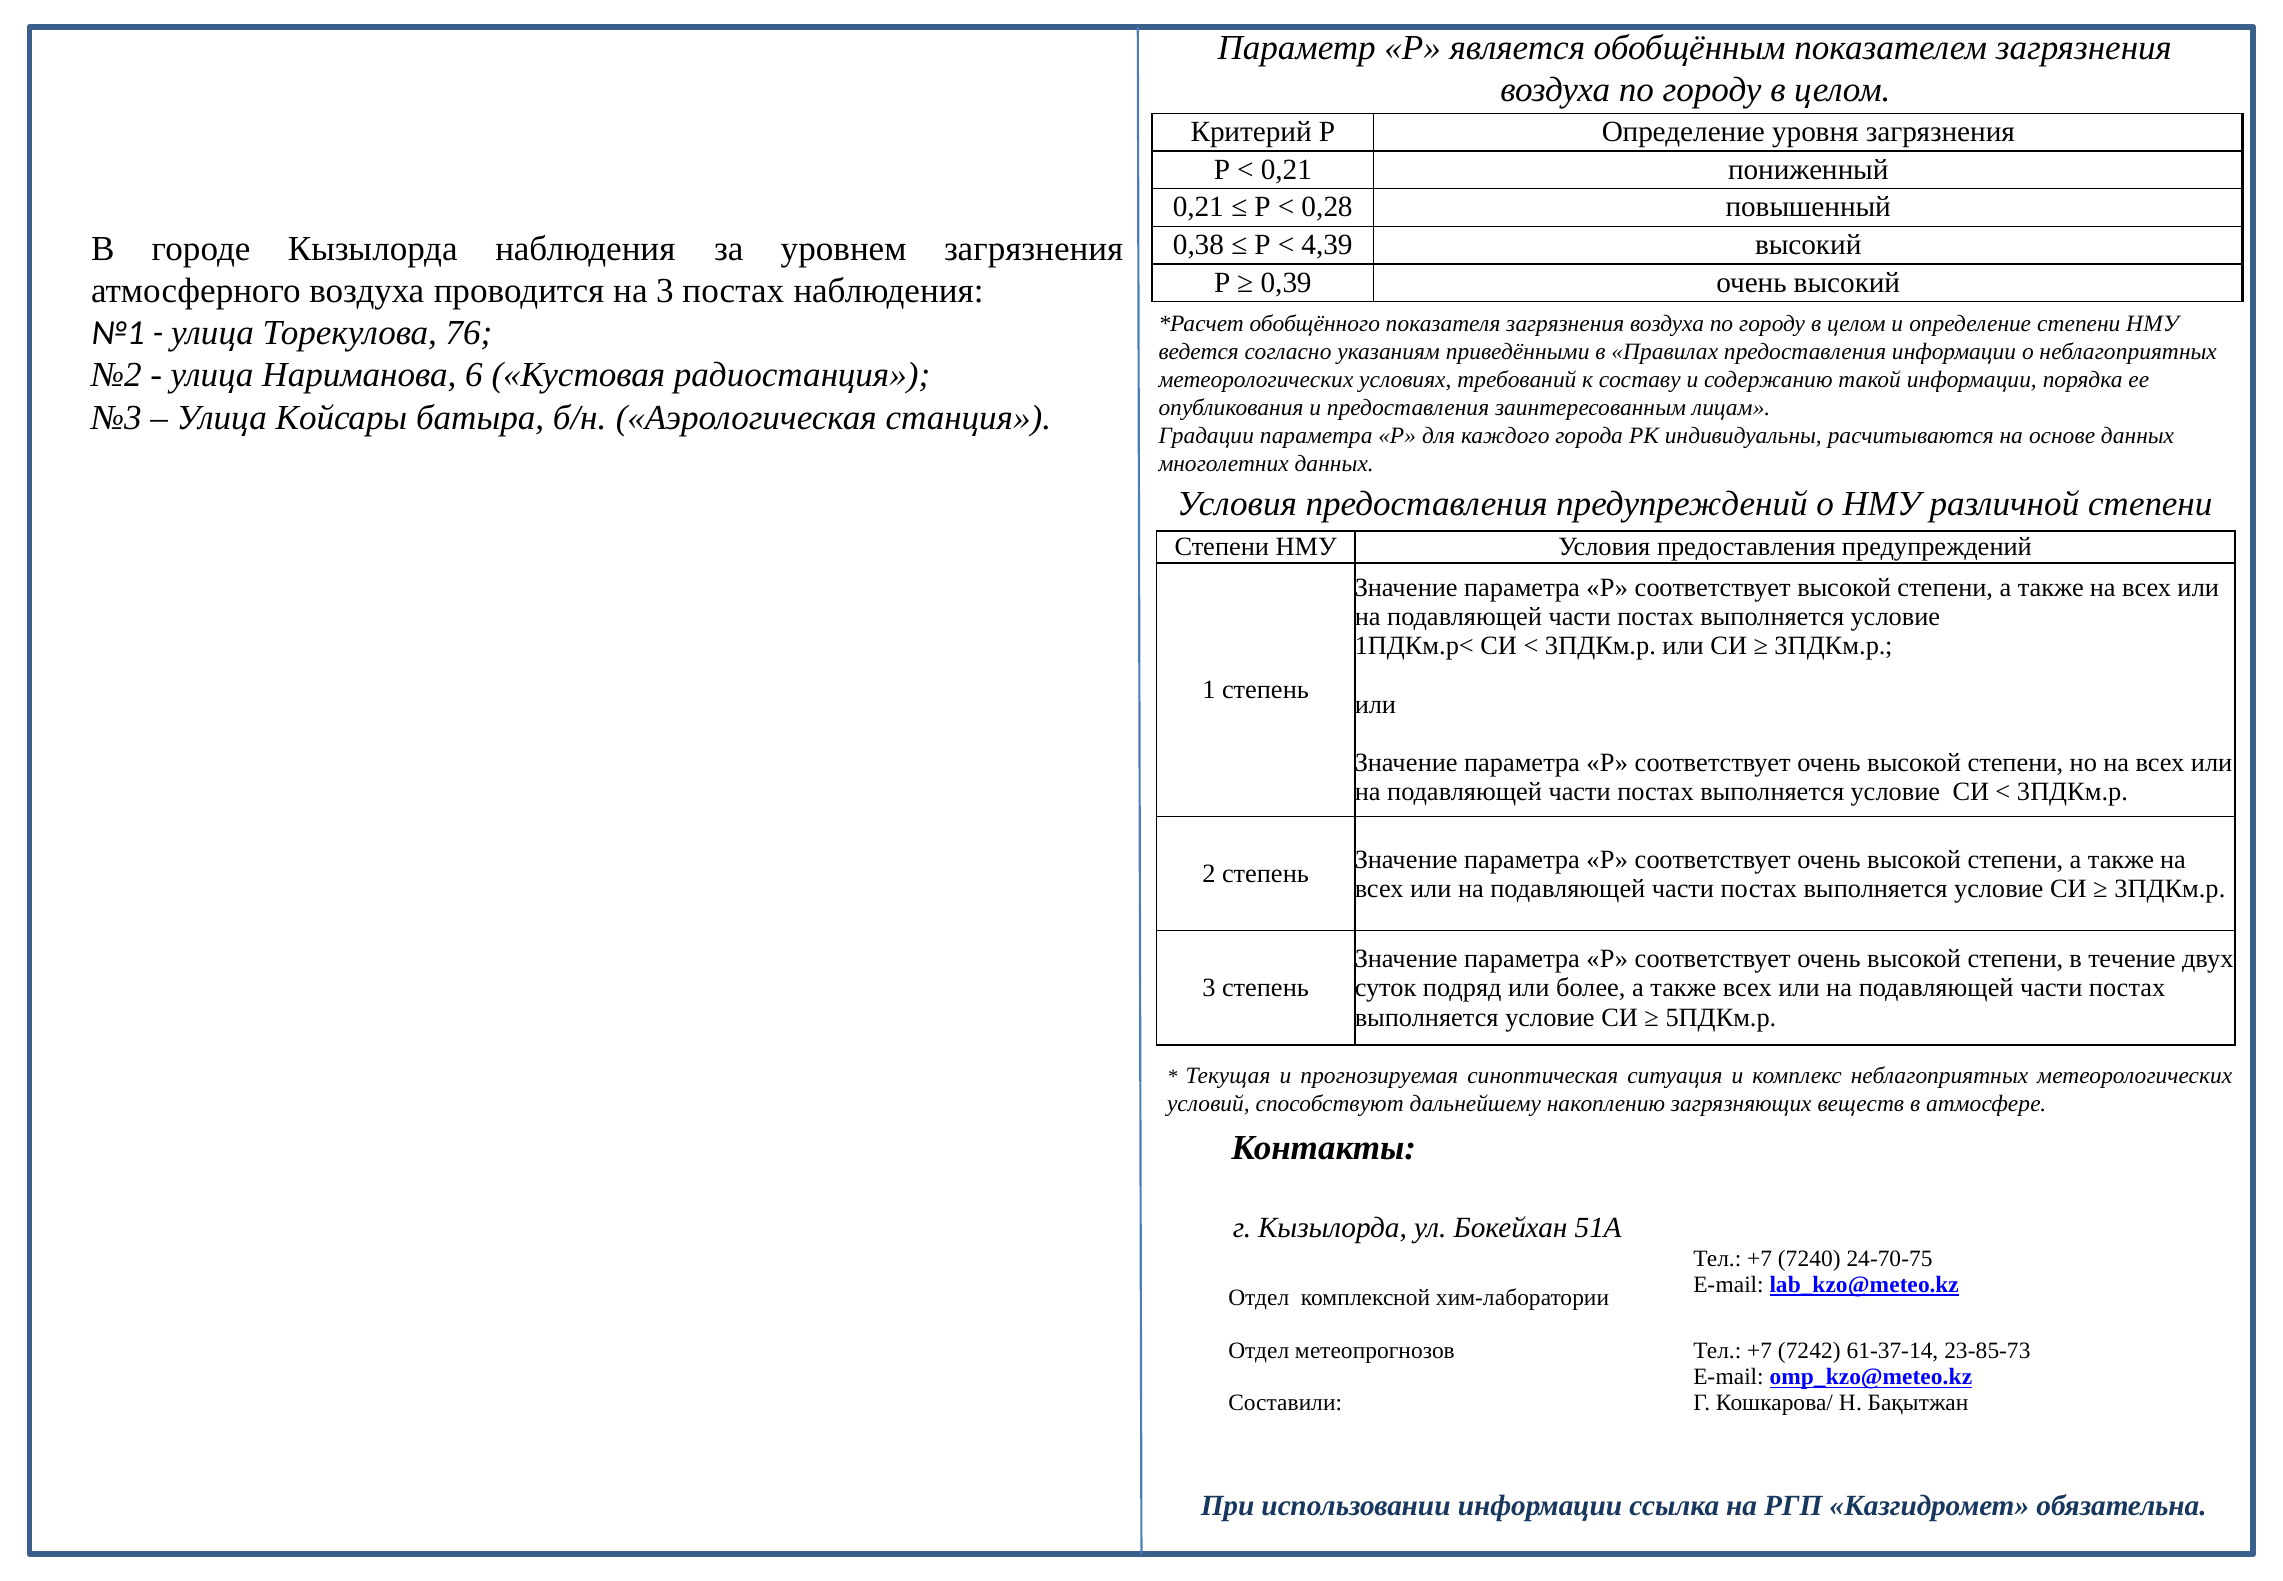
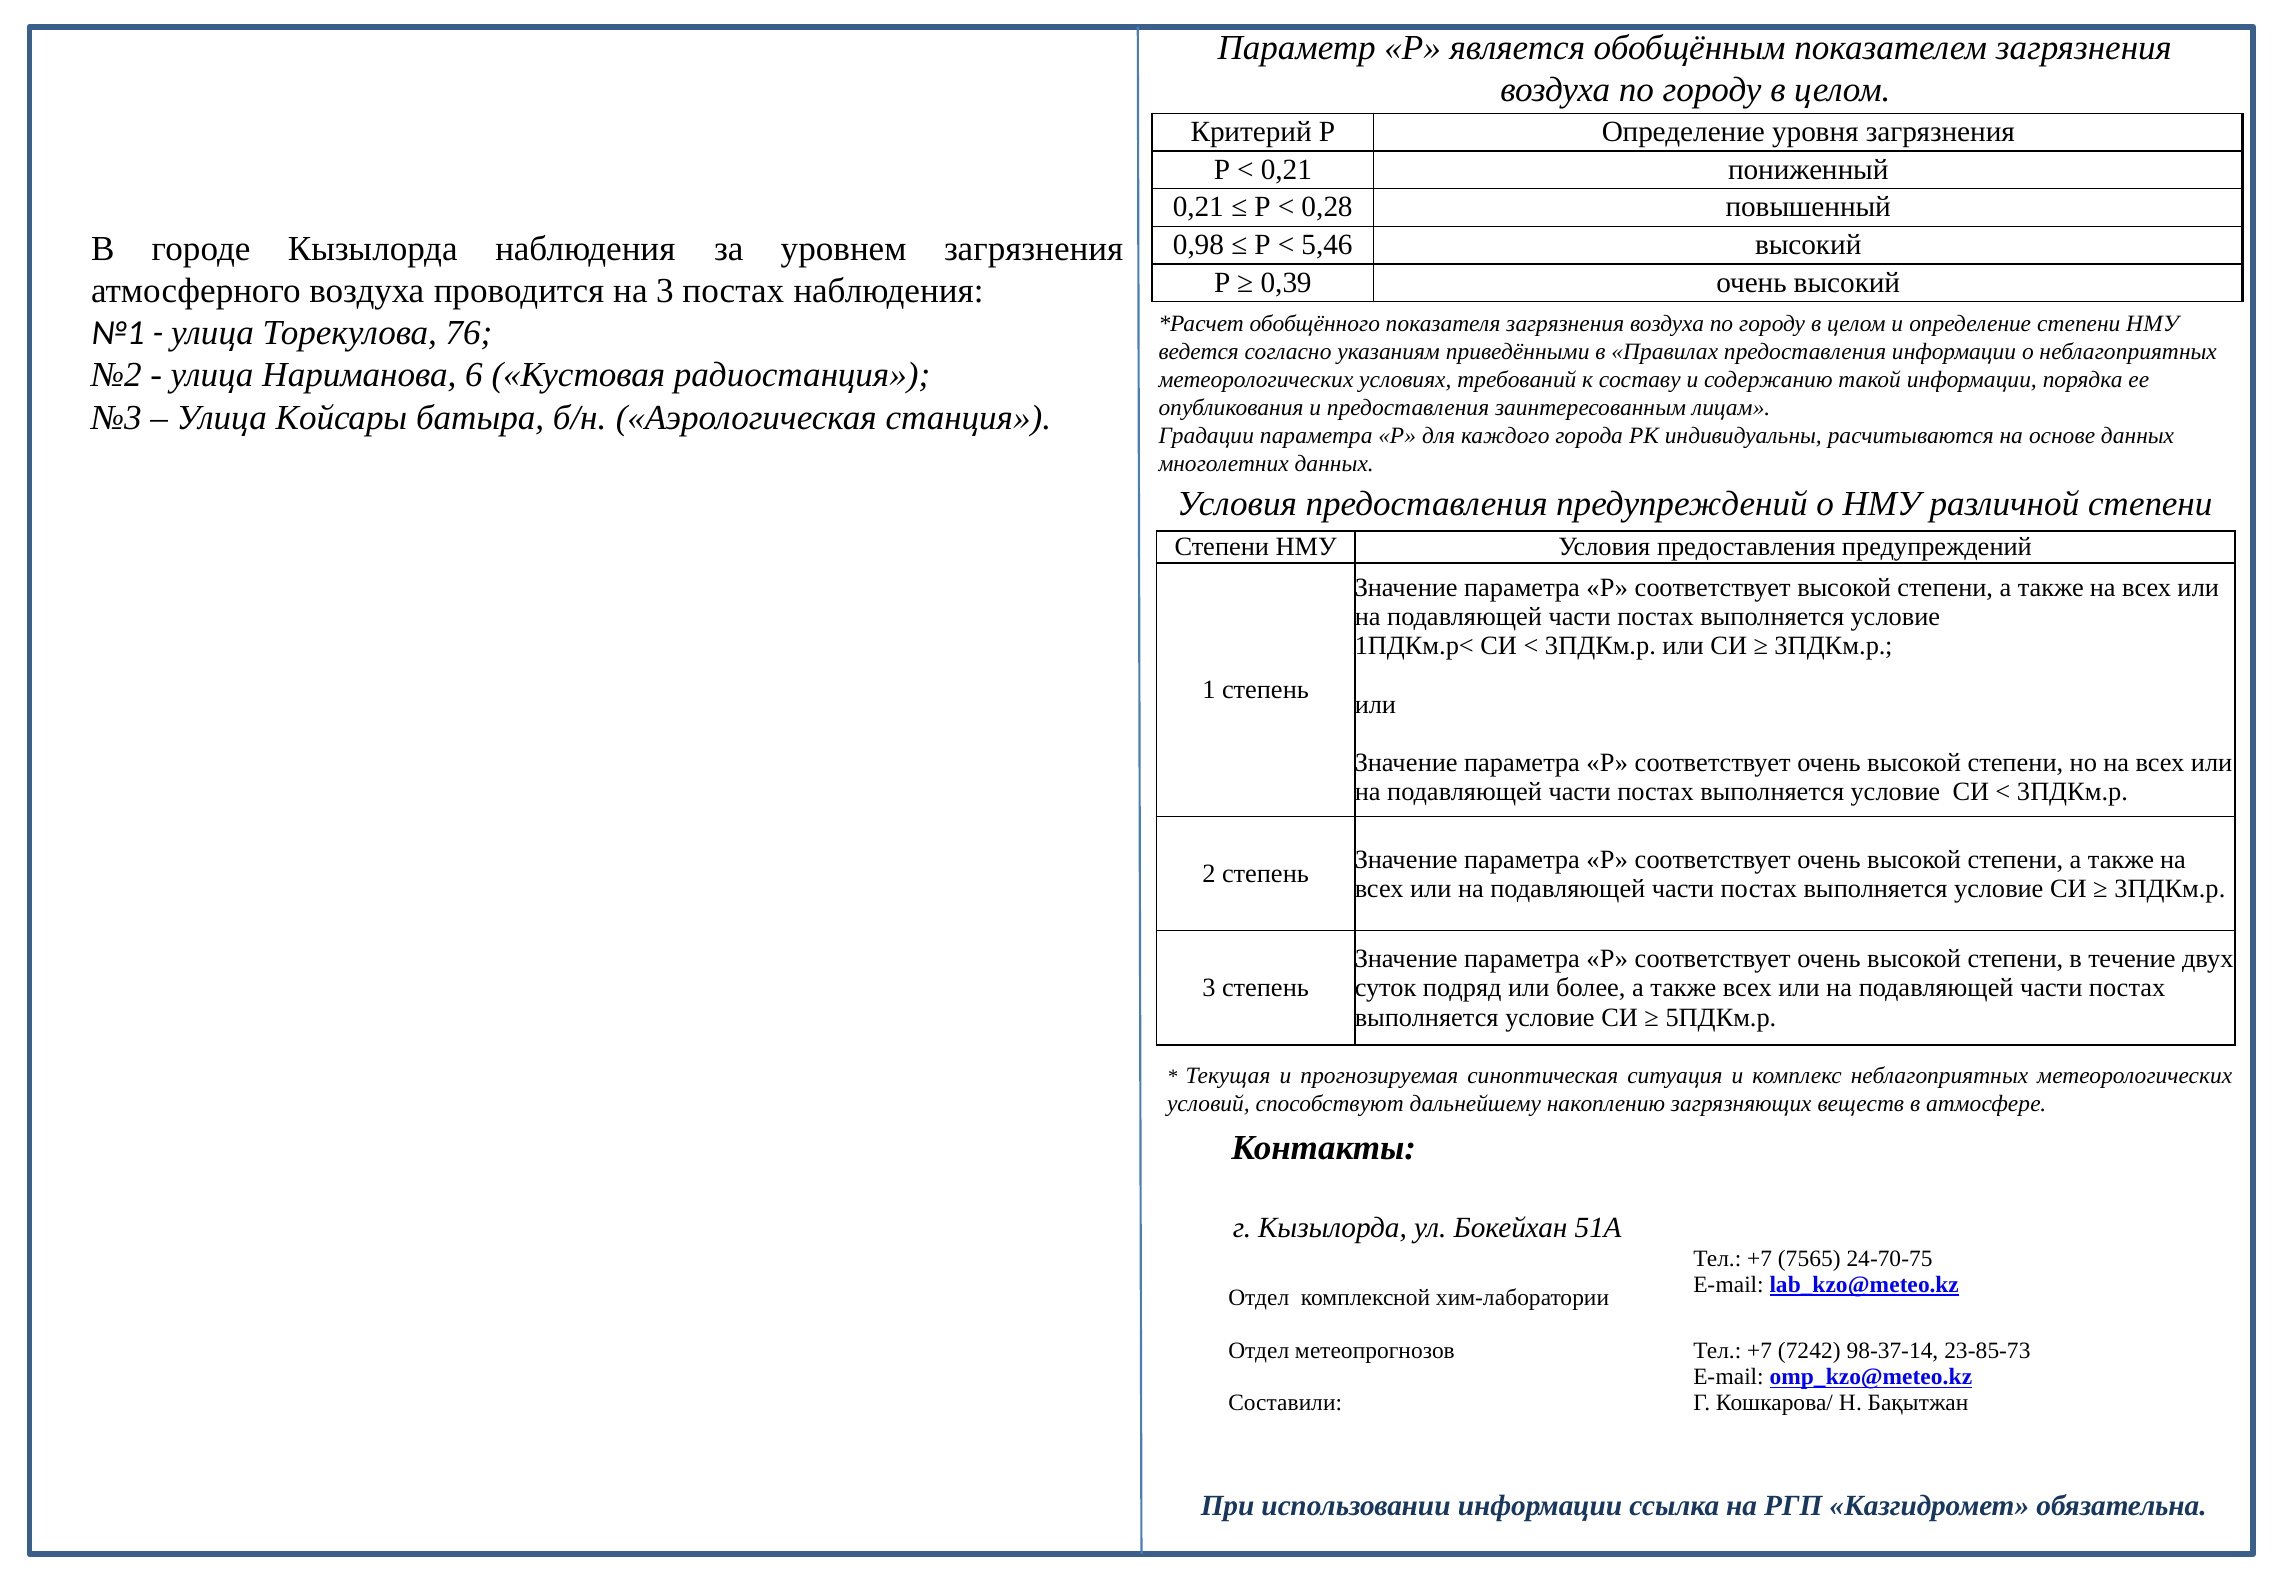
0,38: 0,38 -> 0,98 (1198, 245)
4,39: 4,39 -> 5,46 (1327, 245)
7240: 7240 -> 7565 (1809, 1258)
61-37-14: 61-37-14 -> 98-37-14 (1892, 1351)
